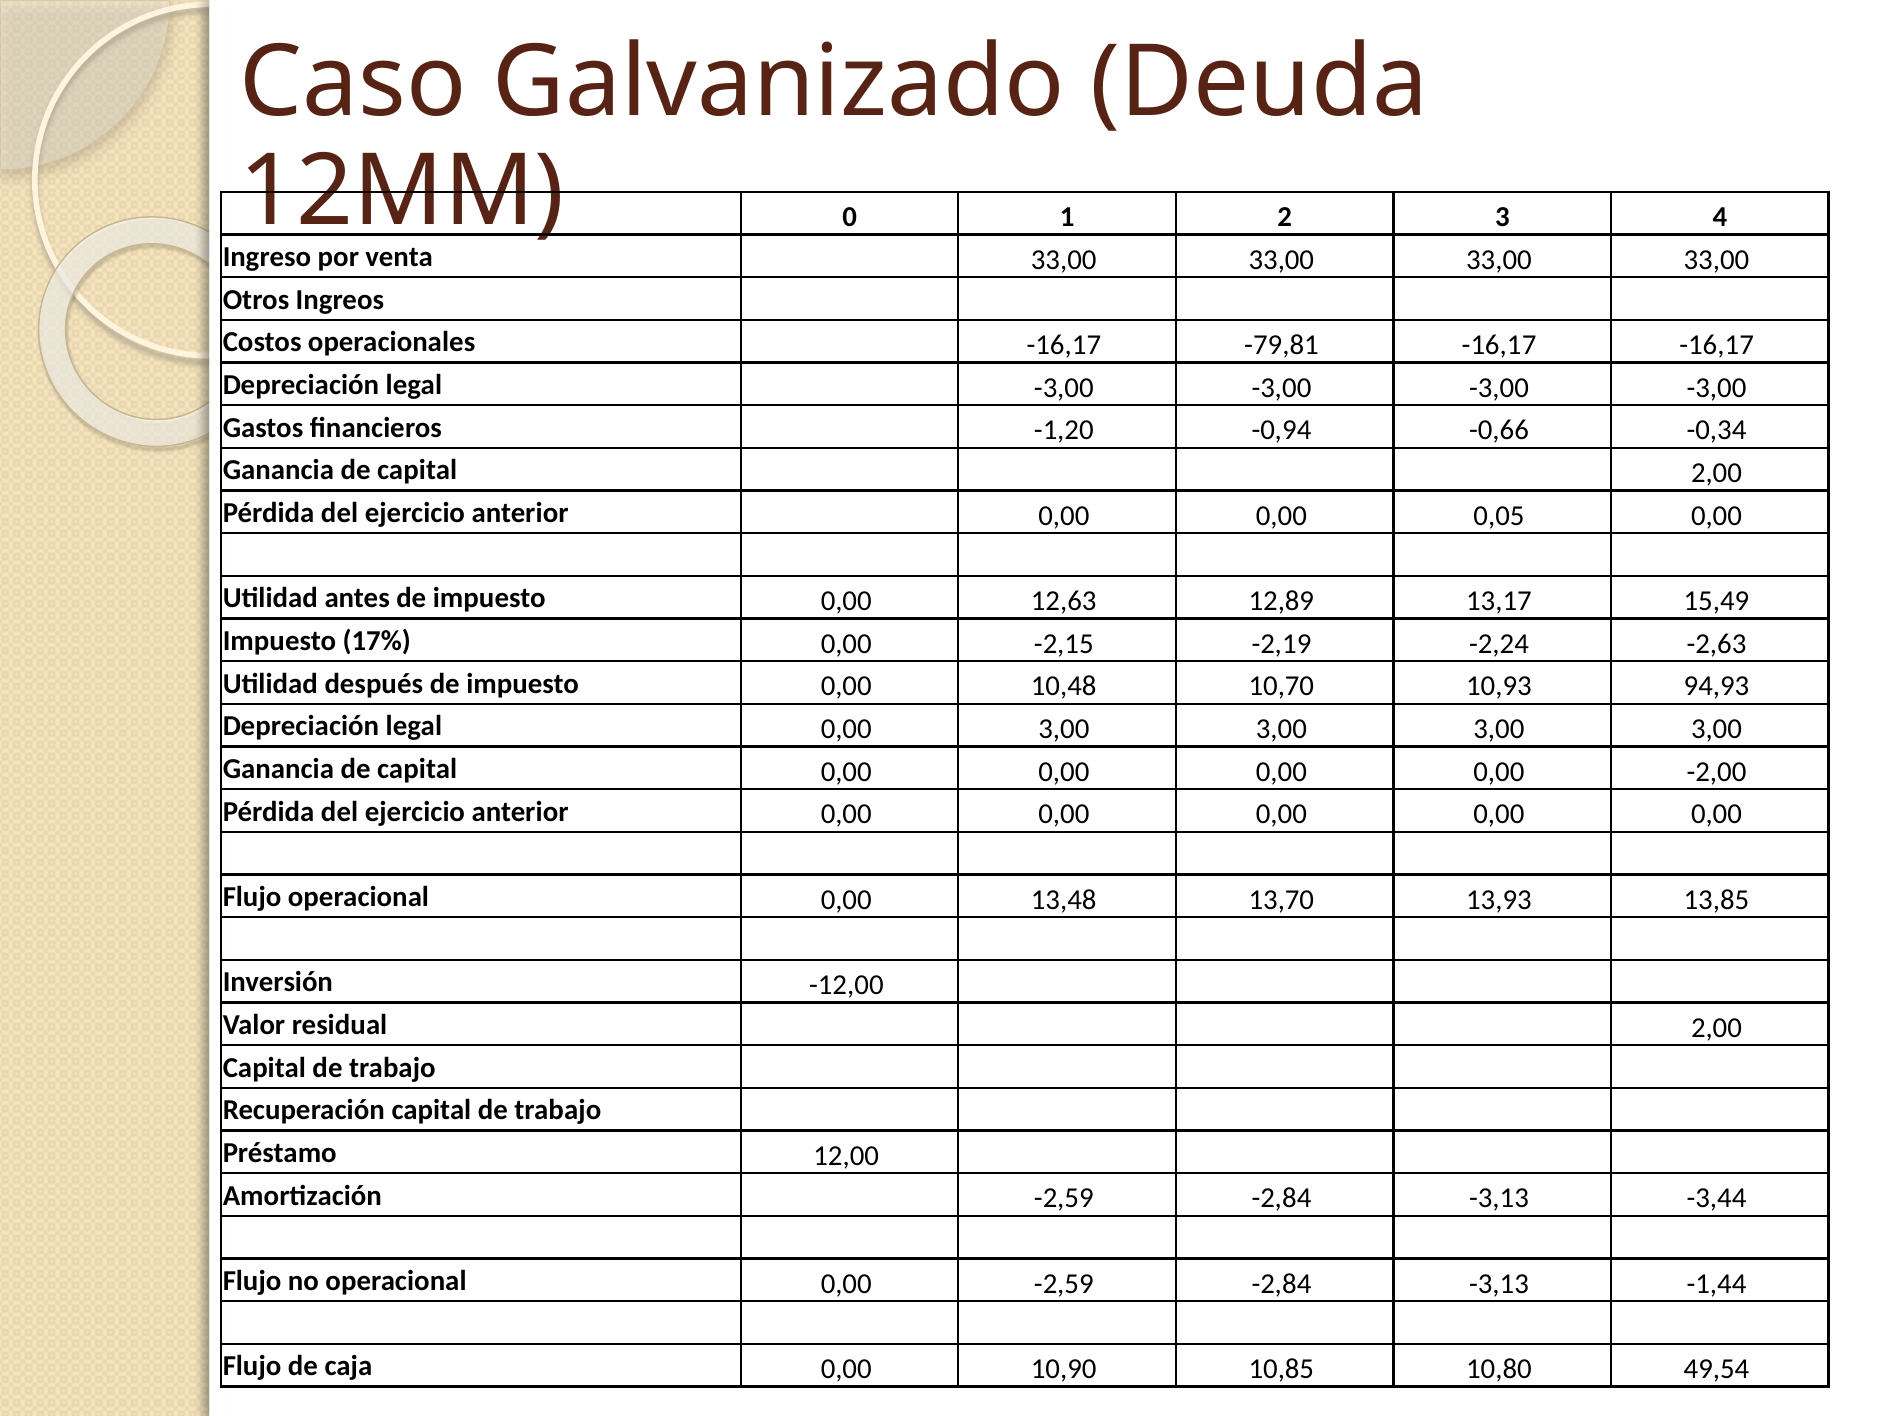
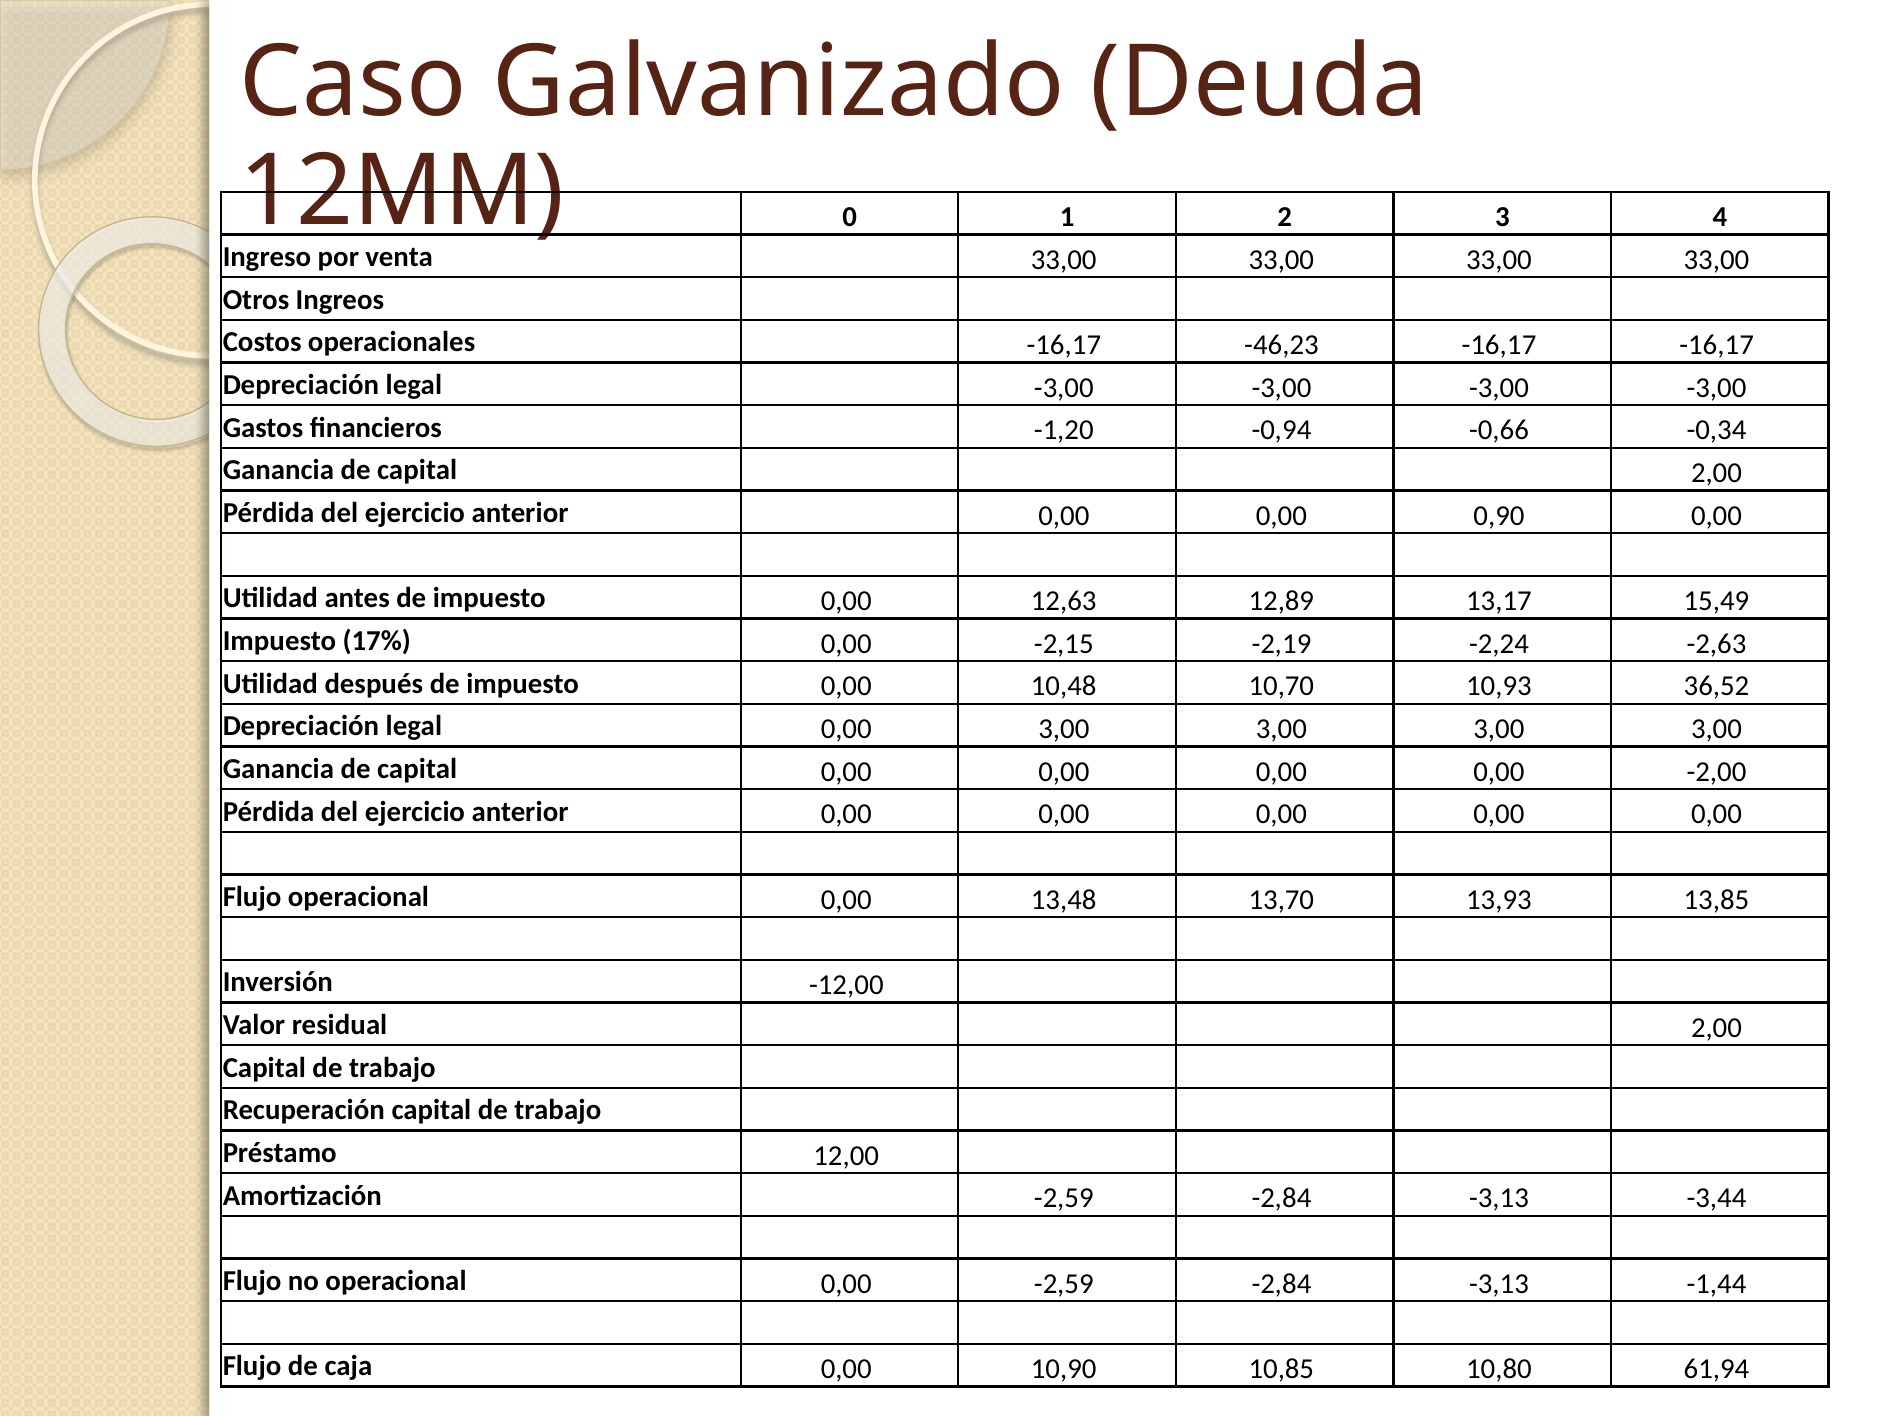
-79,81: -79,81 -> -46,23 (1281, 345)
0,05: 0,05 -> 0,90 (1499, 516)
94,93: 94,93 -> 36,52 (1716, 686)
49,54: 49,54 -> 61,94 (1716, 1369)
